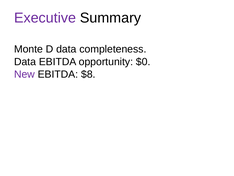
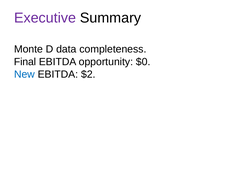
Data: Data -> Final (25, 62)
New colour: purple -> blue (24, 74)
$8: $8 -> $2 (88, 74)
